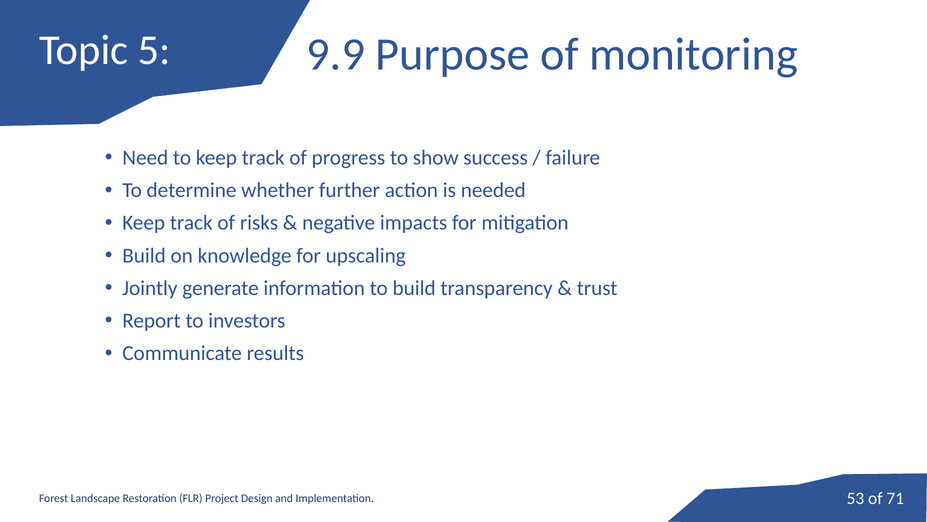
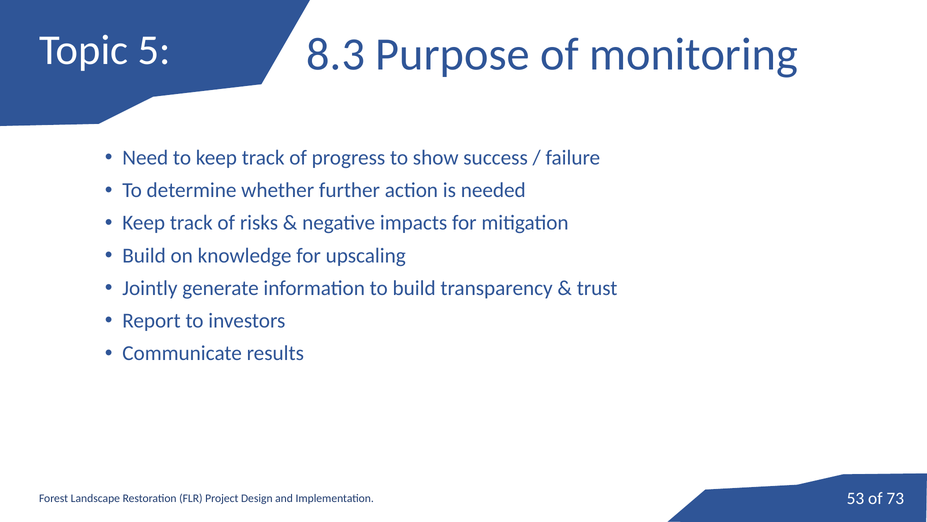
9.9: 9.9 -> 8.3 (336, 54)
71: 71 -> 73 (895, 498)
